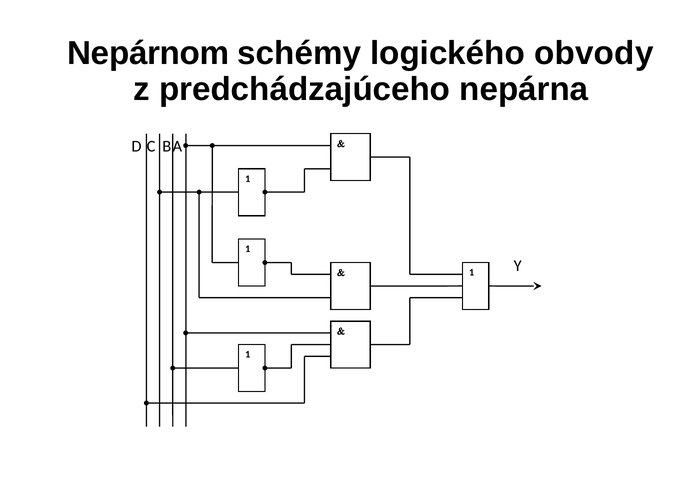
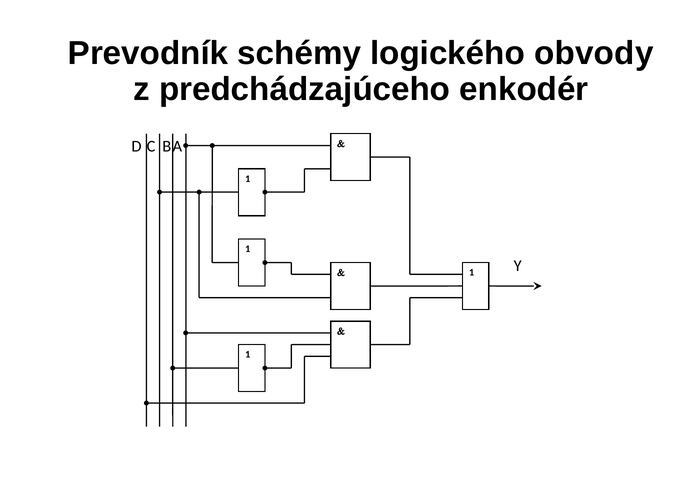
Nepárnom: Nepárnom -> Prevodník (148, 53)
nepárna: nepárna -> enkodér (524, 89)
